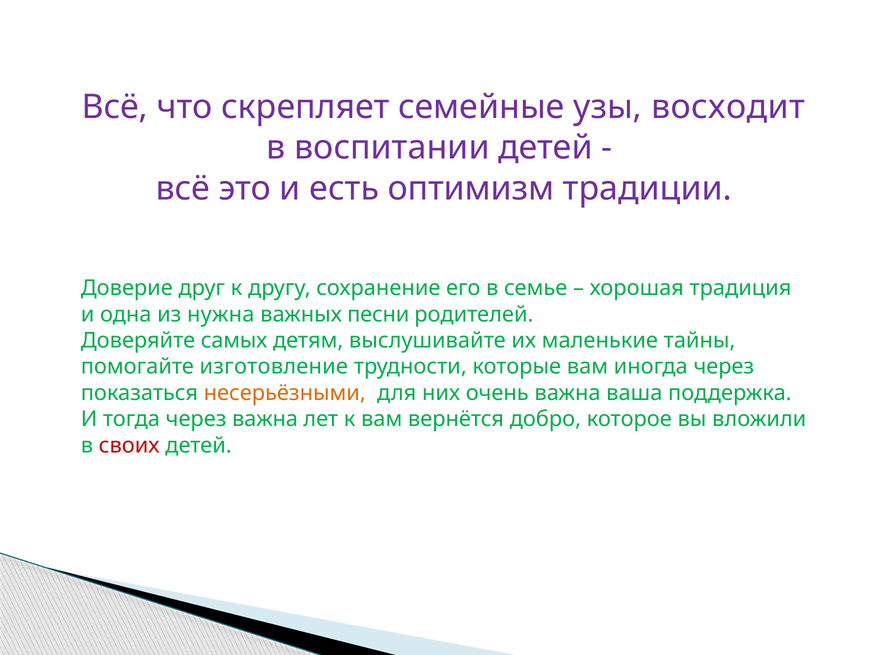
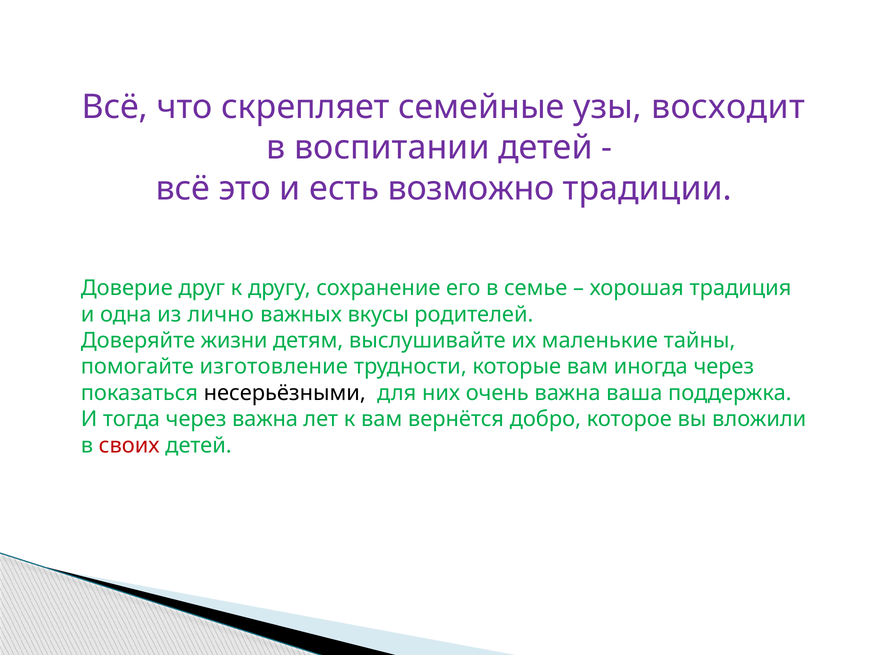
оптимизм: оптимизм -> возможно (471, 189)
нужна: нужна -> лично (221, 315)
песни: песни -> вкусы (378, 315)
самых: самых -> жизни (234, 341)
несерьёзными colour: orange -> black (285, 393)
